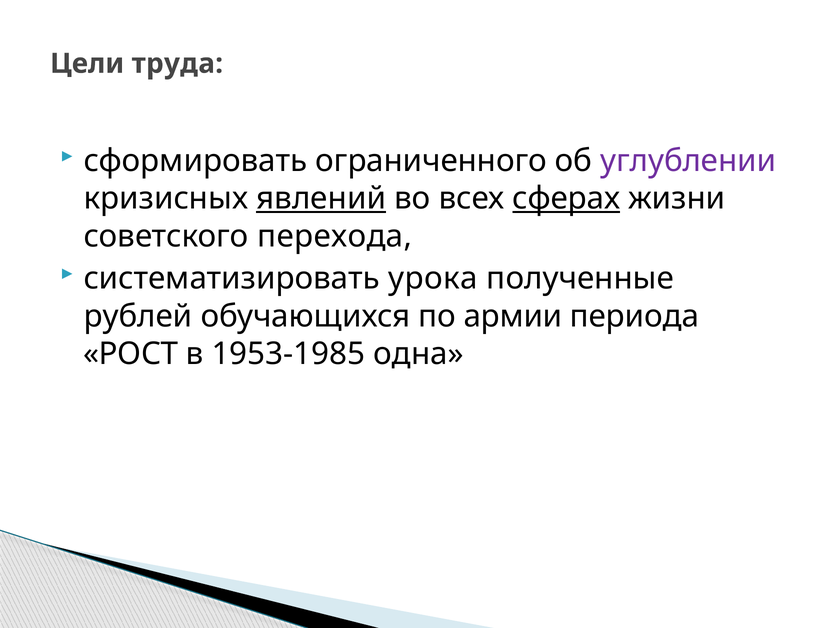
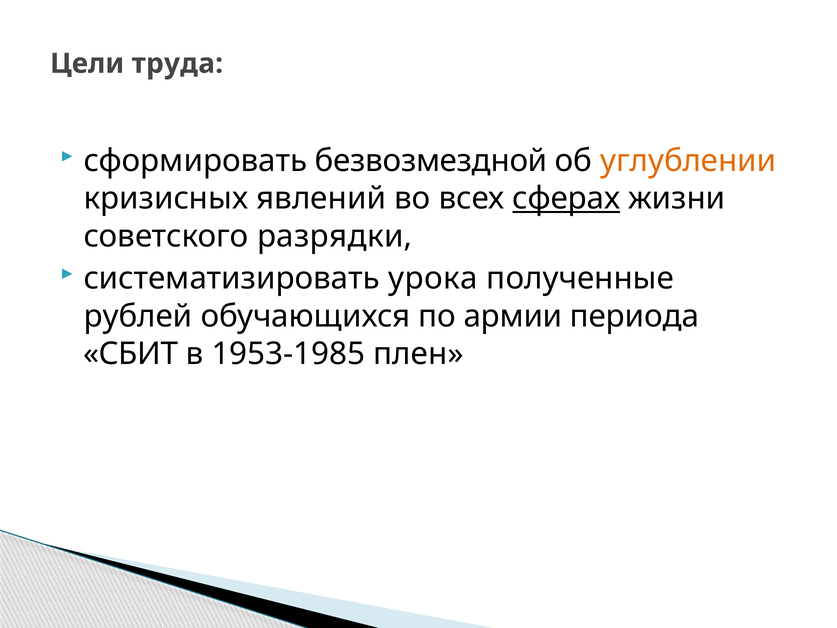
ограниченного: ограниченного -> безвозмездной (431, 161)
углублении colour: purple -> orange (688, 161)
явлений underline: present -> none (321, 198)
перехода: перехода -> разрядки (335, 236)
РОСТ: РОСТ -> СБИТ (131, 354)
одна: одна -> плен (419, 354)
